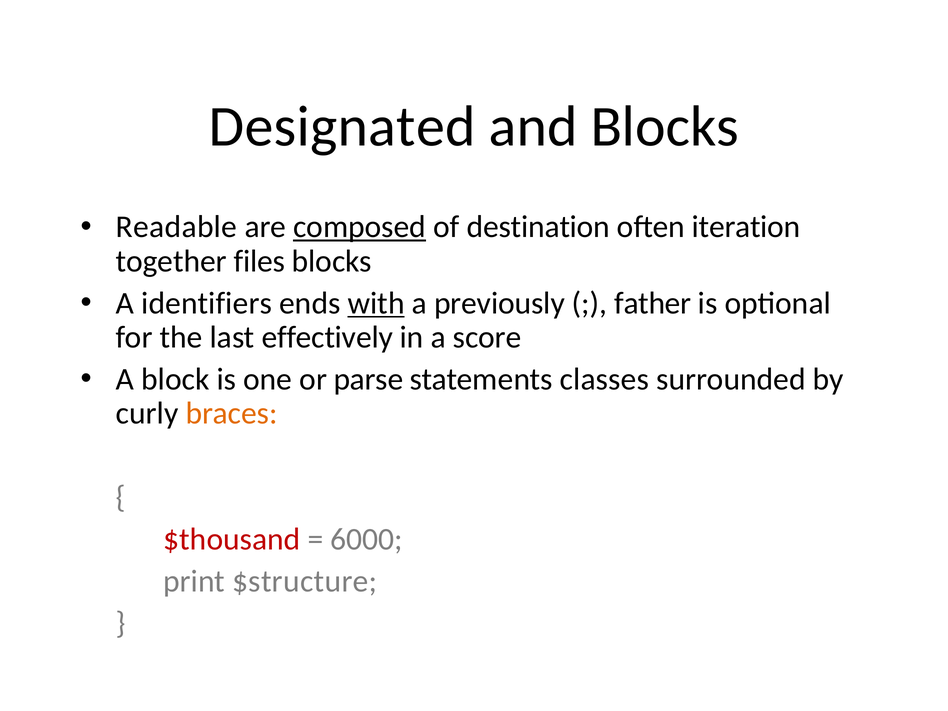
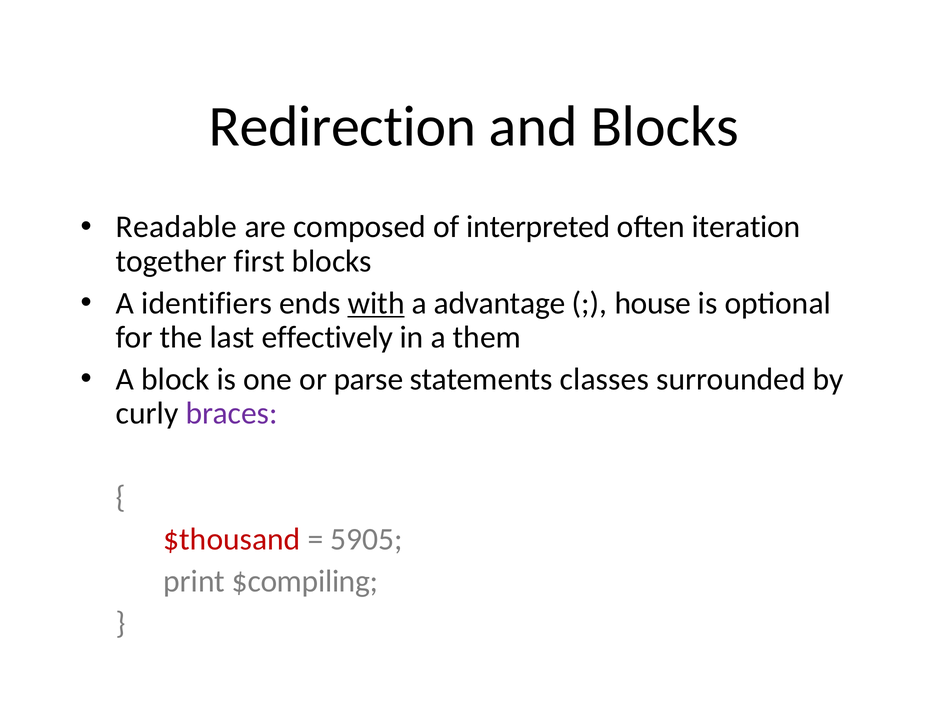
Designated: Designated -> Redirection (342, 126)
composed underline: present -> none (360, 227)
destination: destination -> interpreted (538, 227)
files: files -> first (259, 261)
previously: previously -> advantage (500, 303)
father: father -> house (653, 303)
score: score -> them (487, 337)
braces colour: orange -> purple (232, 413)
6000: 6000 -> 5905 (367, 539)
$structure: $structure -> $compiling (305, 582)
